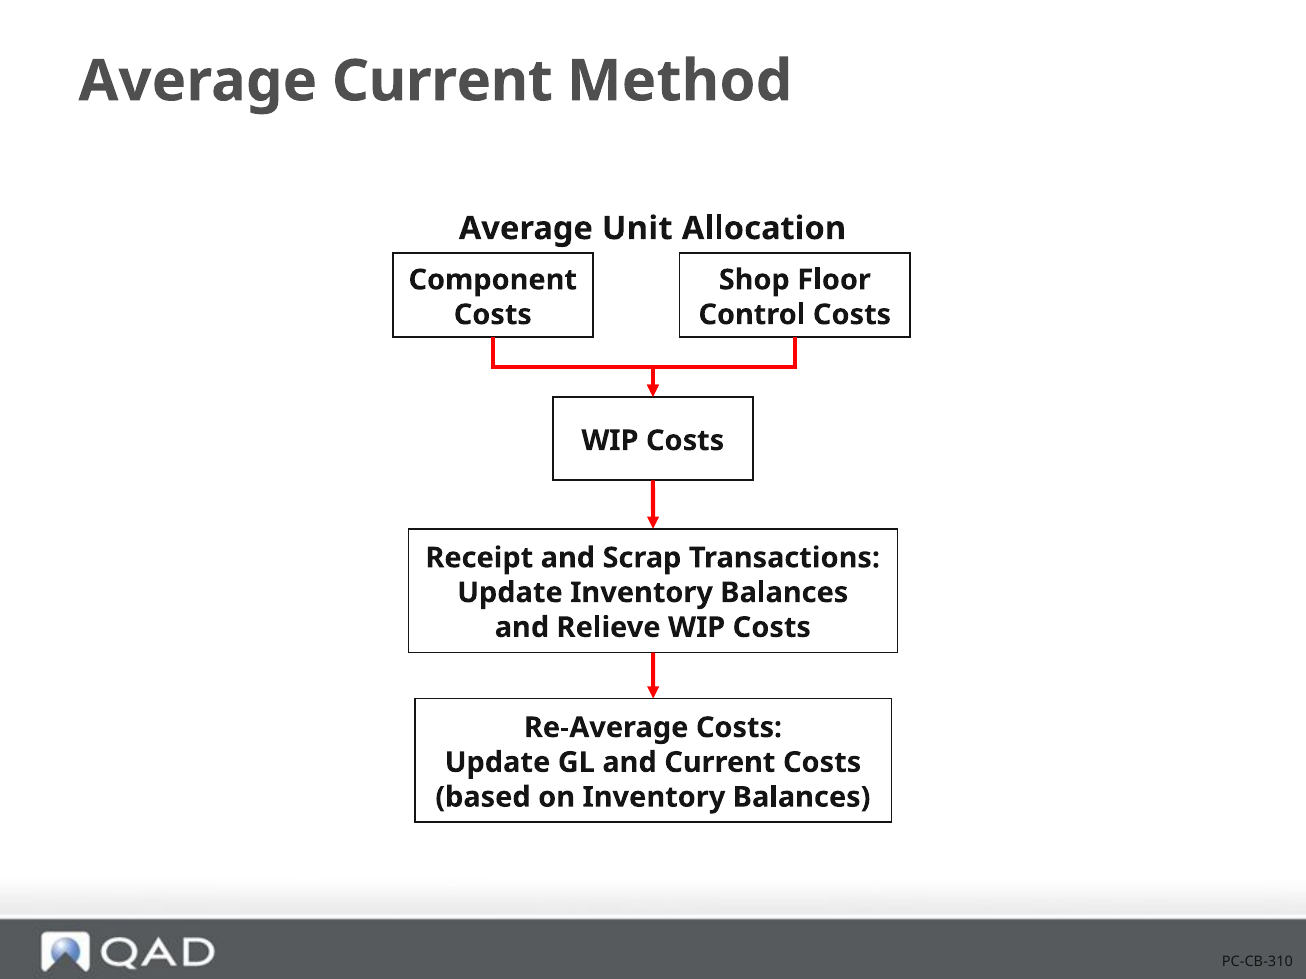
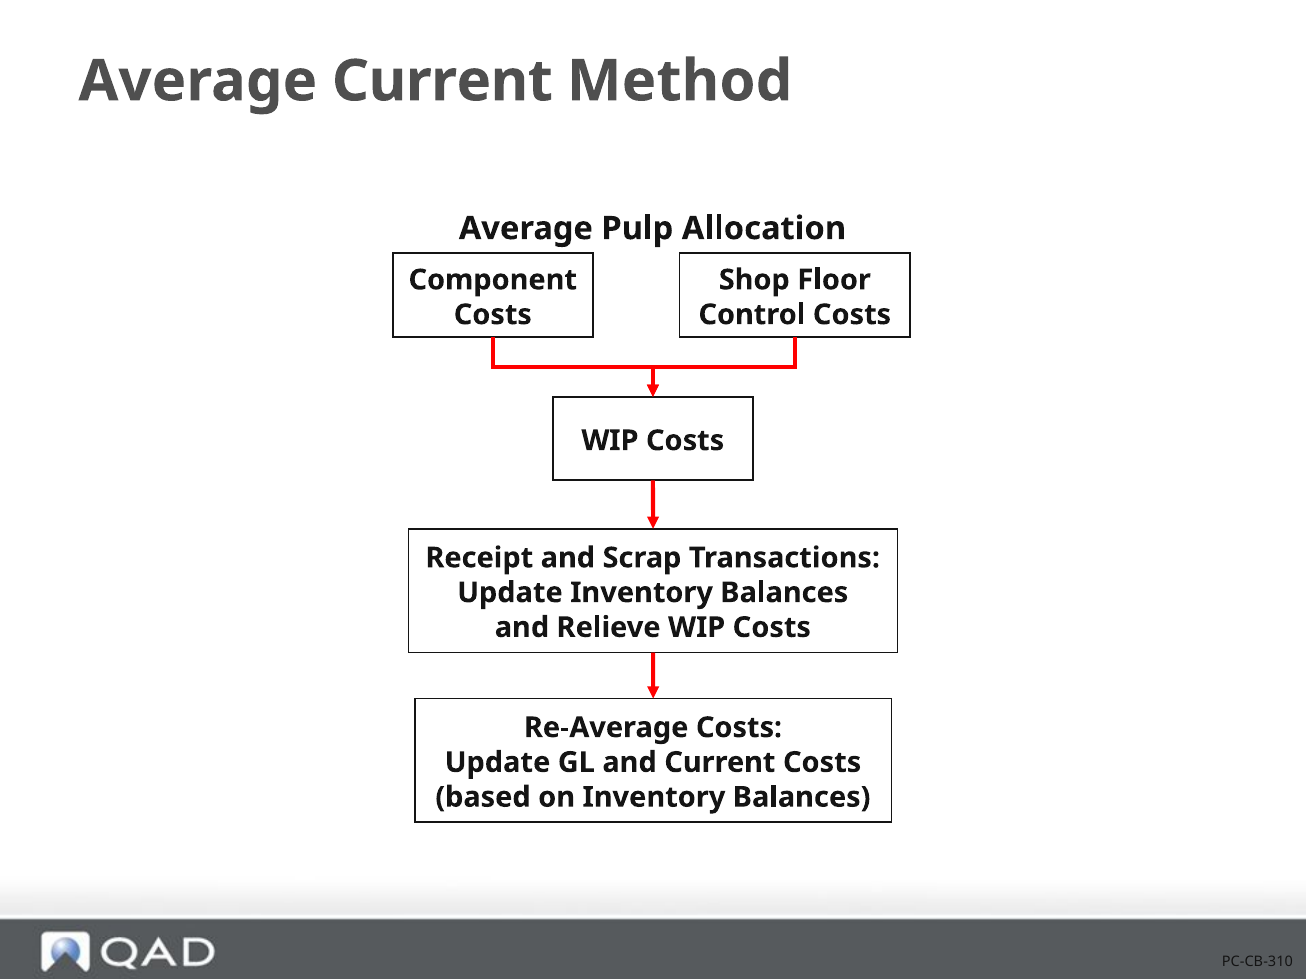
Unit: Unit -> Pulp (637, 229)
